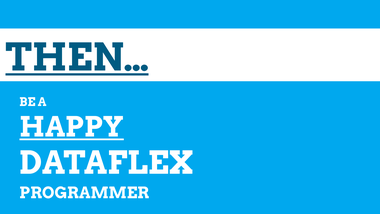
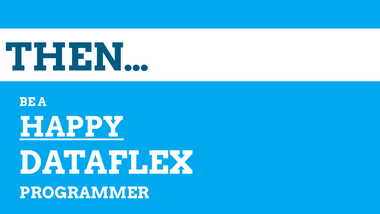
THEN… underline: present -> none (77, 58)
